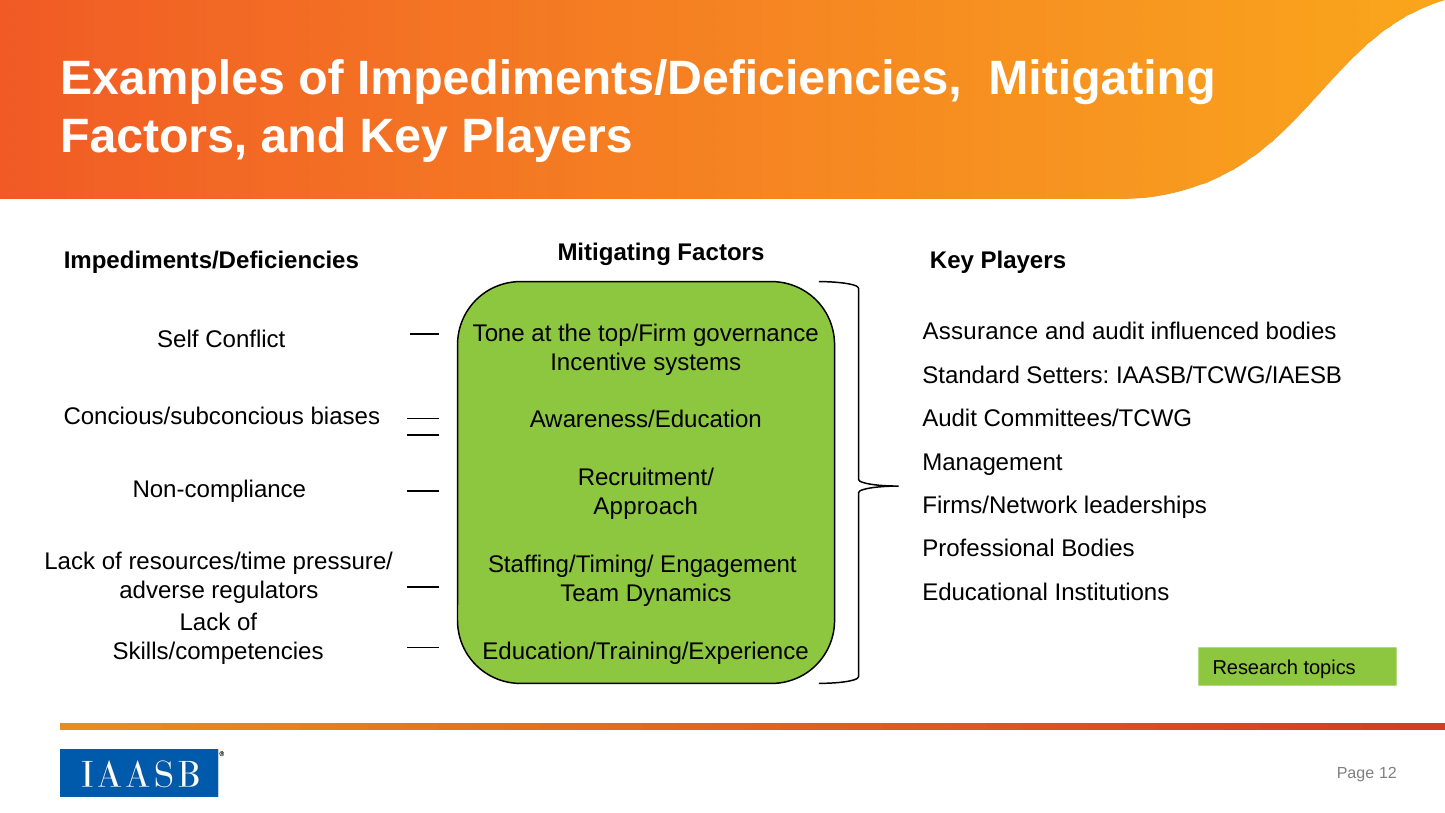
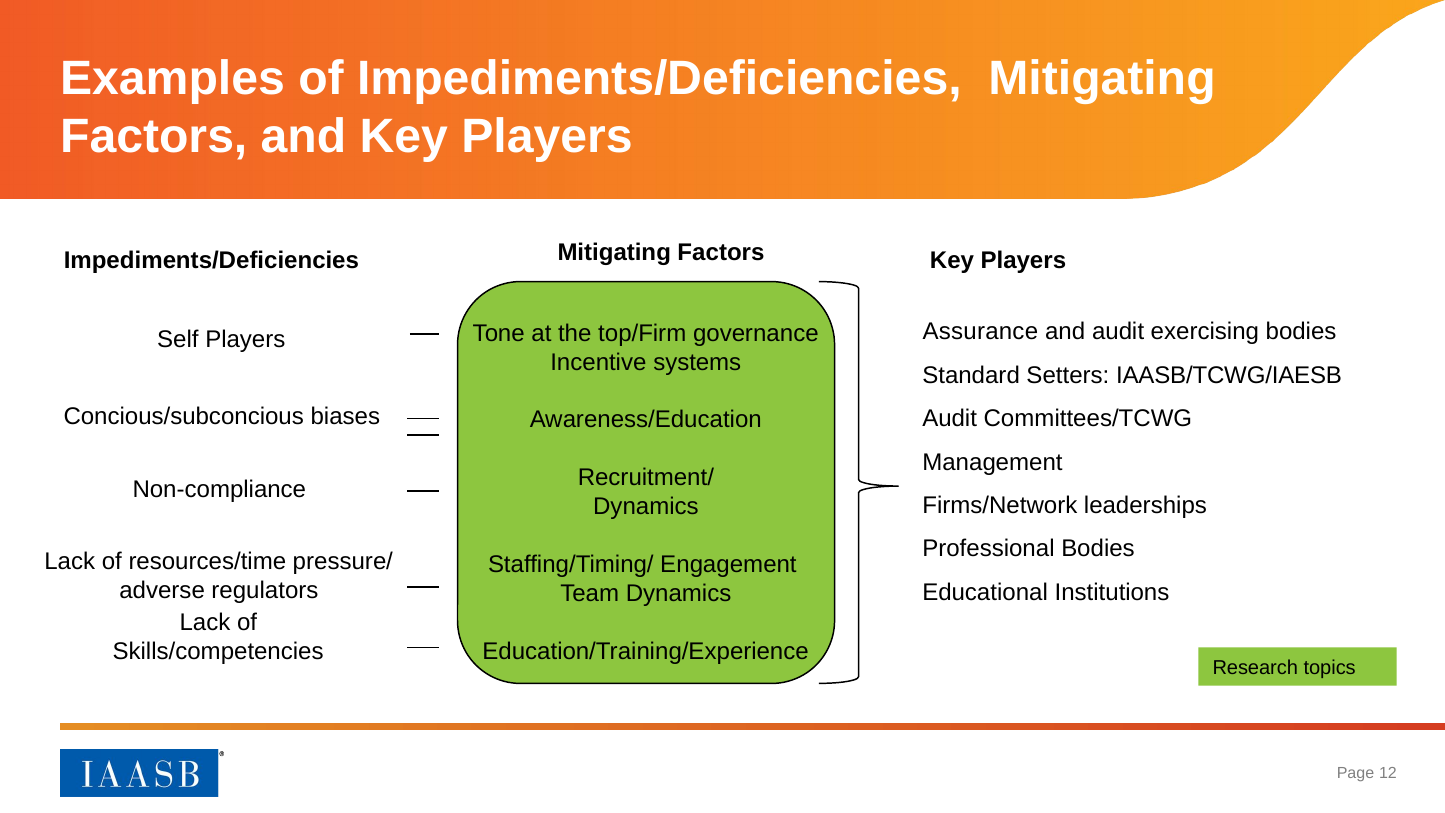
influenced: influenced -> exercising (1205, 332)
Self Conflict: Conflict -> Players (245, 339)
Approach: Approach -> Dynamics (646, 507)
